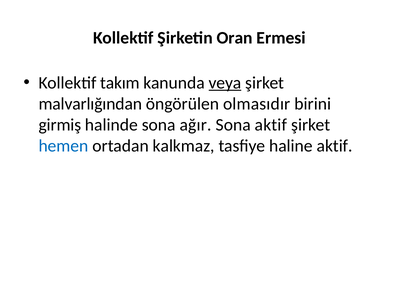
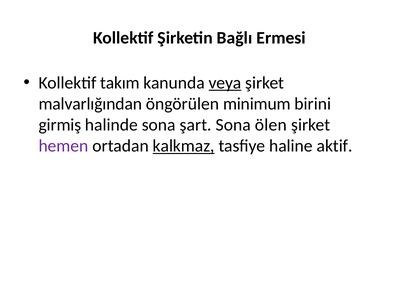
Oran: Oran -> Bağlı (235, 38)
olmasıdır: olmasıdır -> minimum (257, 104)
ağır: ağır -> şart (196, 125)
Sona aktif: aktif -> ölen (271, 125)
hemen colour: blue -> purple (63, 146)
kalkmaz underline: none -> present (184, 146)
